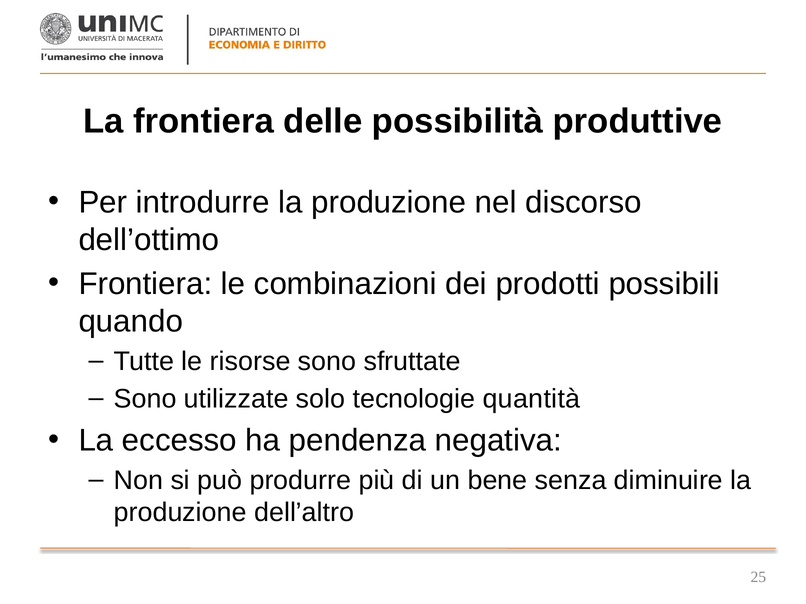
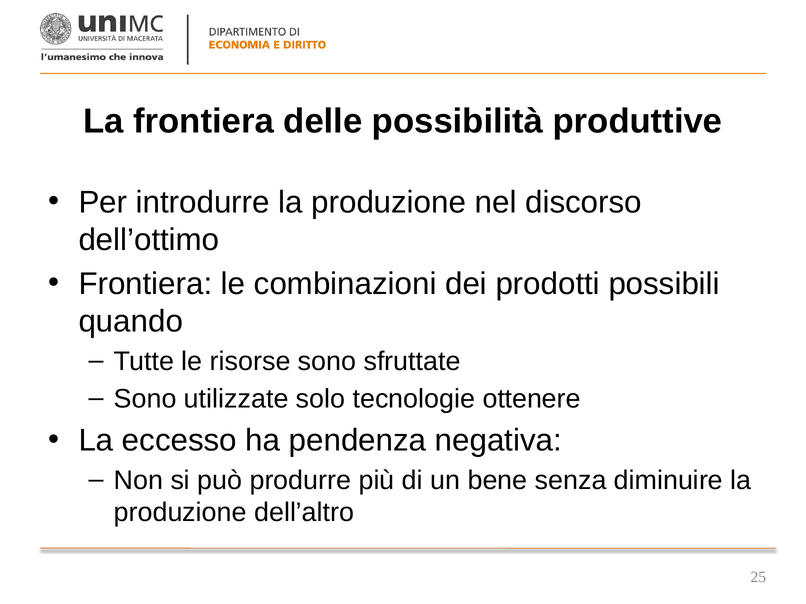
quantità: quantità -> ottenere (532, 399)
